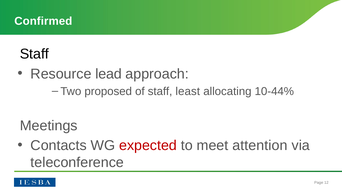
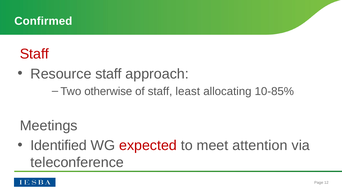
Staff colour: black -> red (34, 54)
Resource lead: lead -> staff (109, 74)
proposed: proposed -> otherwise (108, 91)
10-44%: 10-44% -> 10-85% (274, 91)
Contacts: Contacts -> Identified (59, 146)
